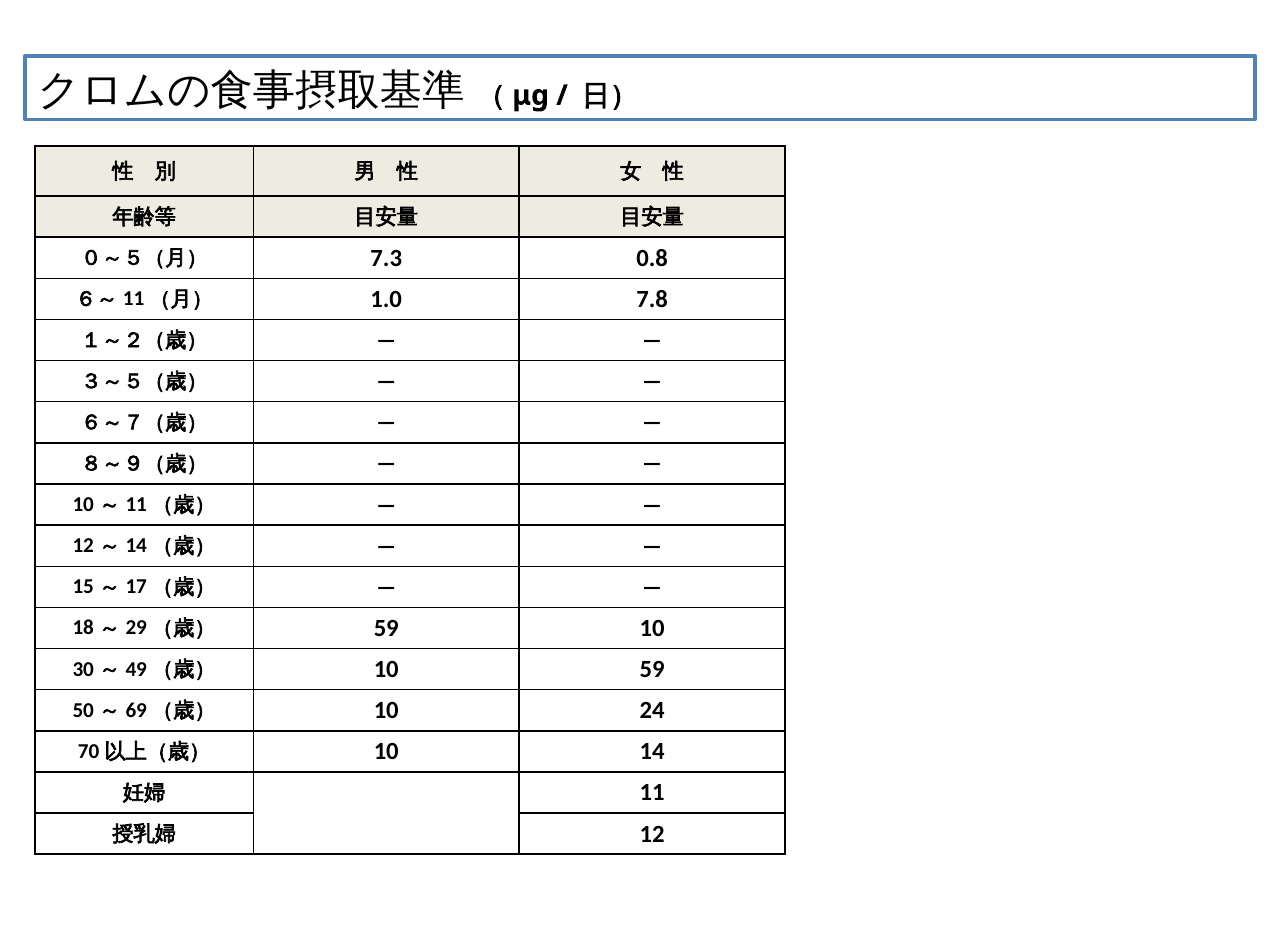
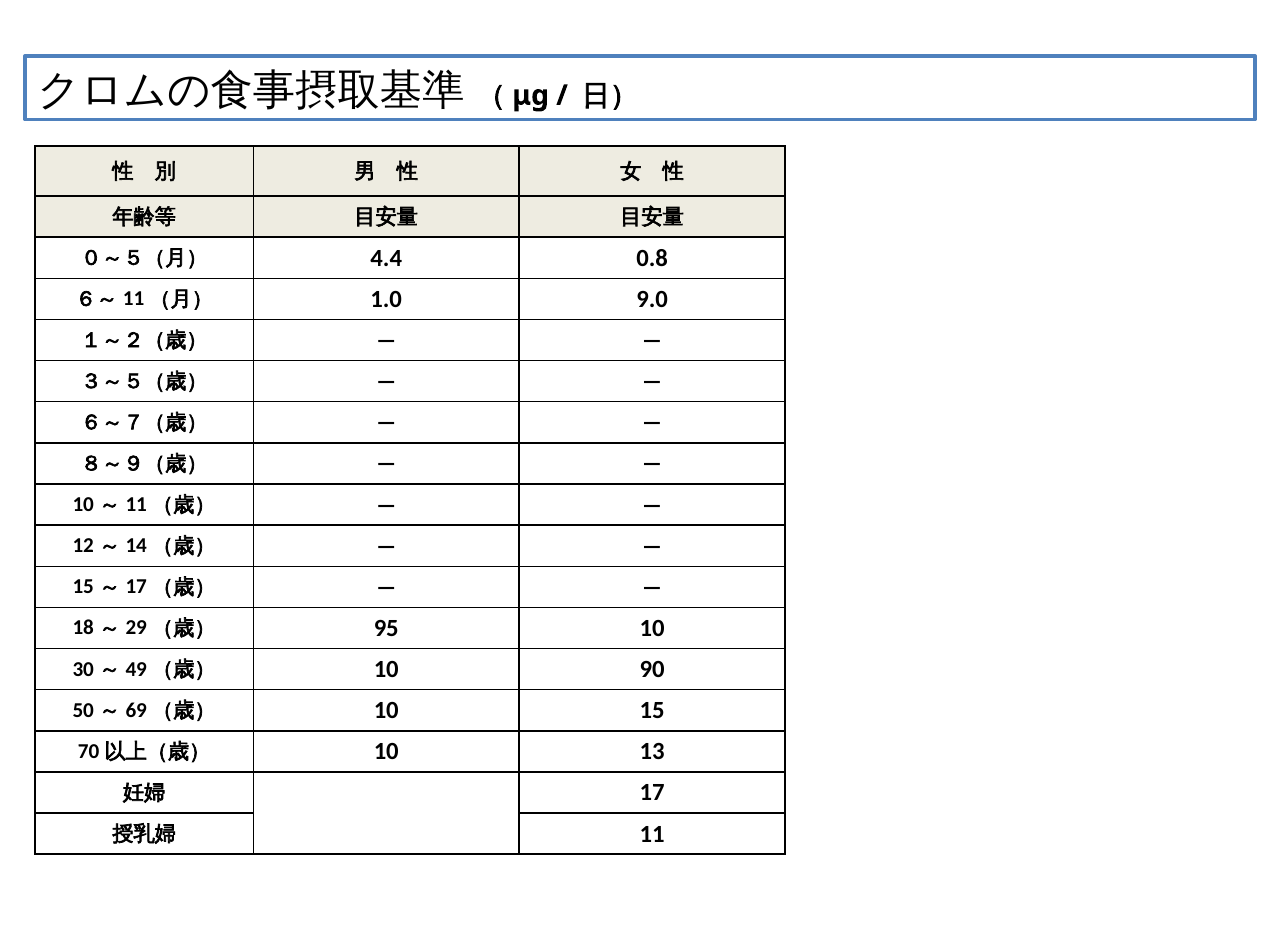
7.3: 7.3 -> 4.4 (386, 258)
7.8: 7.8 -> 9.0 (652, 299)
59: 59 -> 95 (386, 629)
10 59: 59 -> 90 (652, 670)
24: 24 -> 15 (652, 711)
14: 14 -> 13 (652, 752)
11: 11 -> 17 (652, 793)
12: 12 -> 11 (652, 834)
